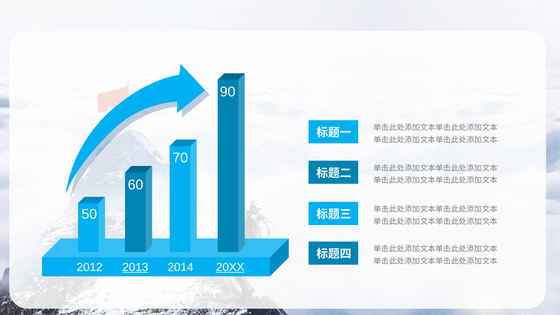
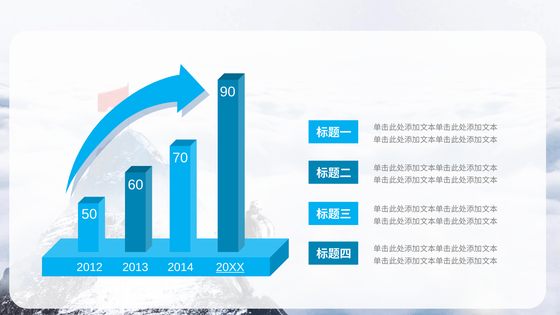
2013 underline: present -> none (135, 267)
